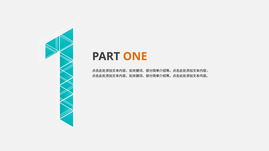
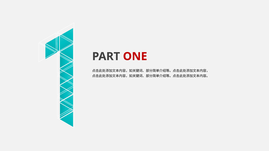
ONE colour: orange -> red (135, 57)
